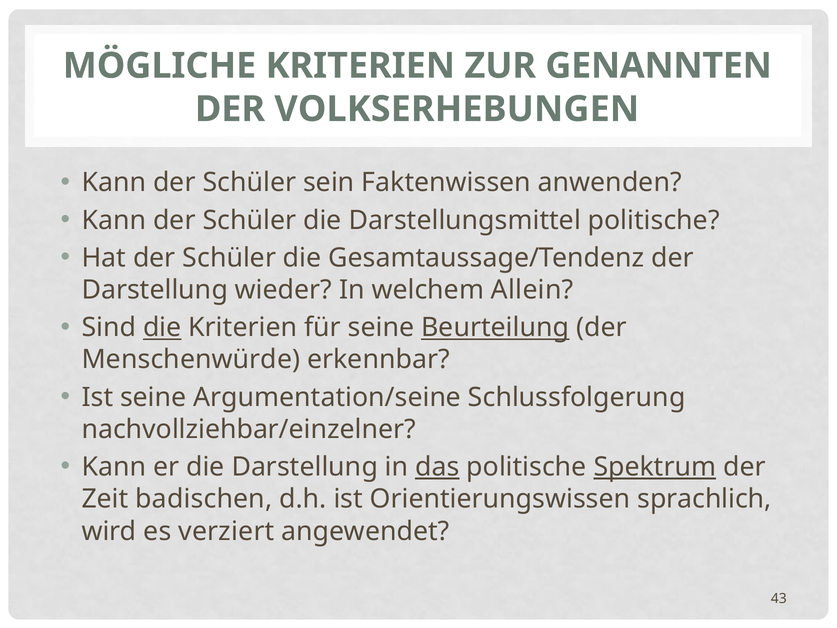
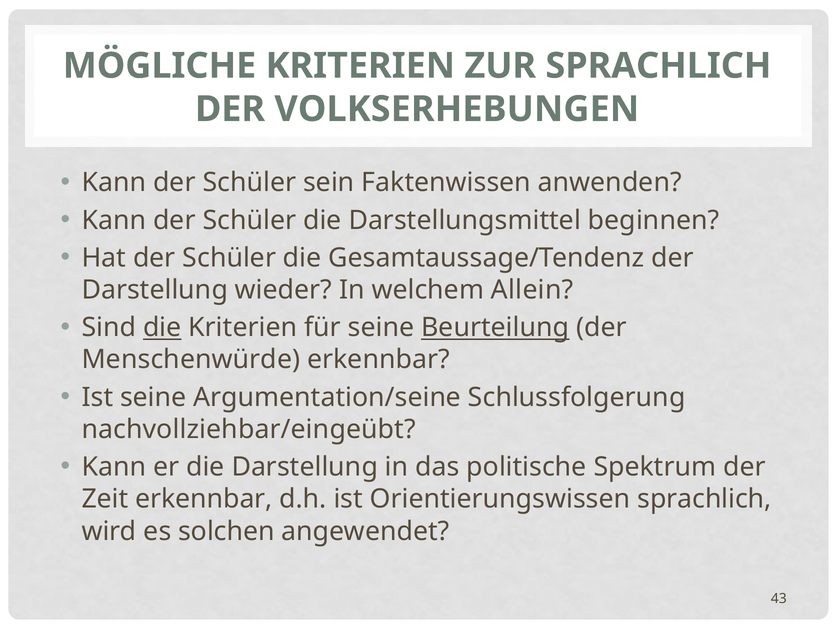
ZUR GENANNTEN: GENANNTEN -> SPRACHLICH (658, 66)
Darstellungsmittel politische: politische -> beginnen (654, 220)
nachvollziehbar/einzelner: nachvollziehbar/einzelner -> nachvollziehbar/eingeübt (249, 429)
das underline: present -> none (437, 467)
Spektrum underline: present -> none (655, 467)
Zeit badischen: badischen -> erkennbar (204, 499)
verziert: verziert -> solchen (226, 531)
